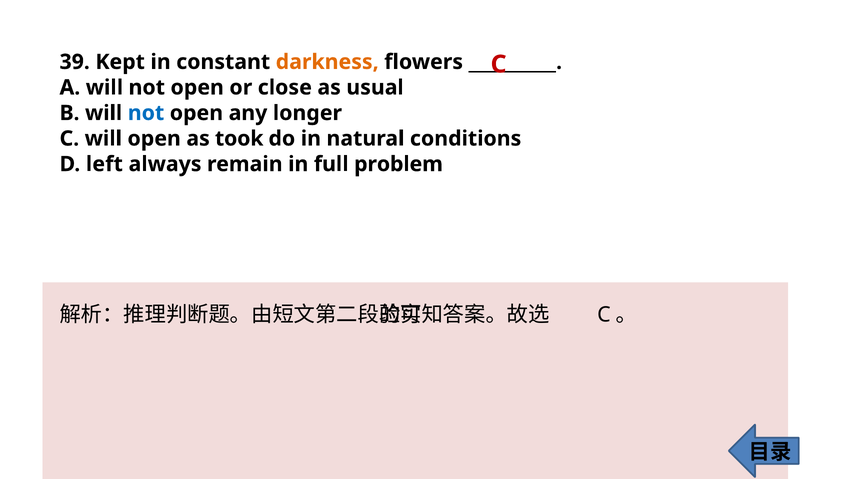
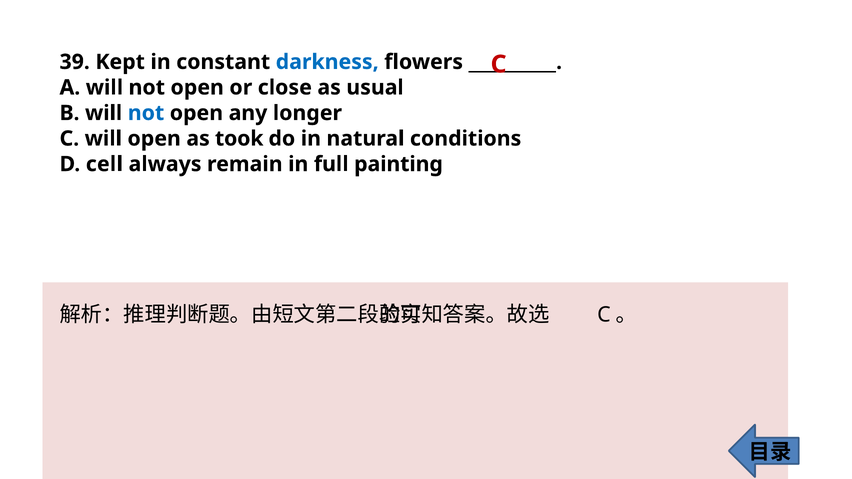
darkness colour: orange -> blue (327, 62)
left: left -> cell (104, 164)
problem: problem -> painting (398, 164)
